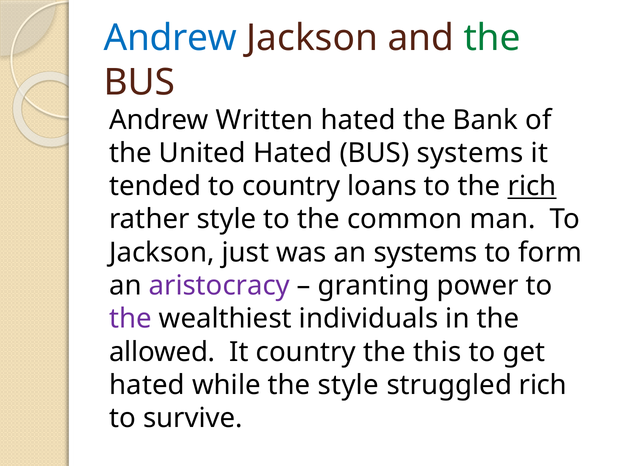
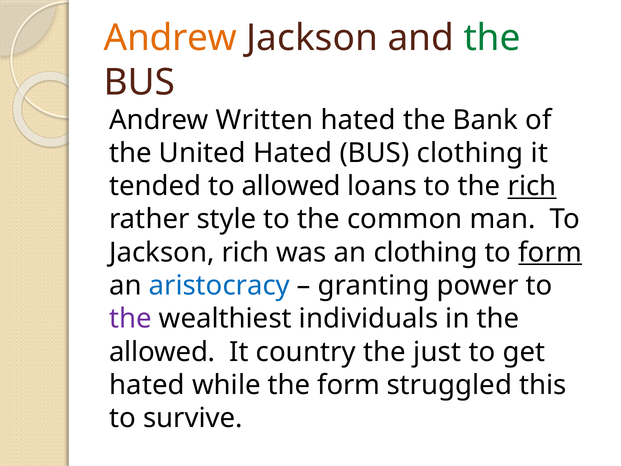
Andrew colour: blue -> orange (170, 38)
BUS systems: systems -> clothing (470, 153)
to country: country -> allowed (291, 186)
Jackson just: just -> rich (246, 252)
an systems: systems -> clothing (426, 252)
form underline: none -> present (550, 252)
aristocracy colour: purple -> blue (219, 286)
this: this -> just (437, 352)
the style: style -> form (349, 385)
struggled rich: rich -> this (543, 385)
